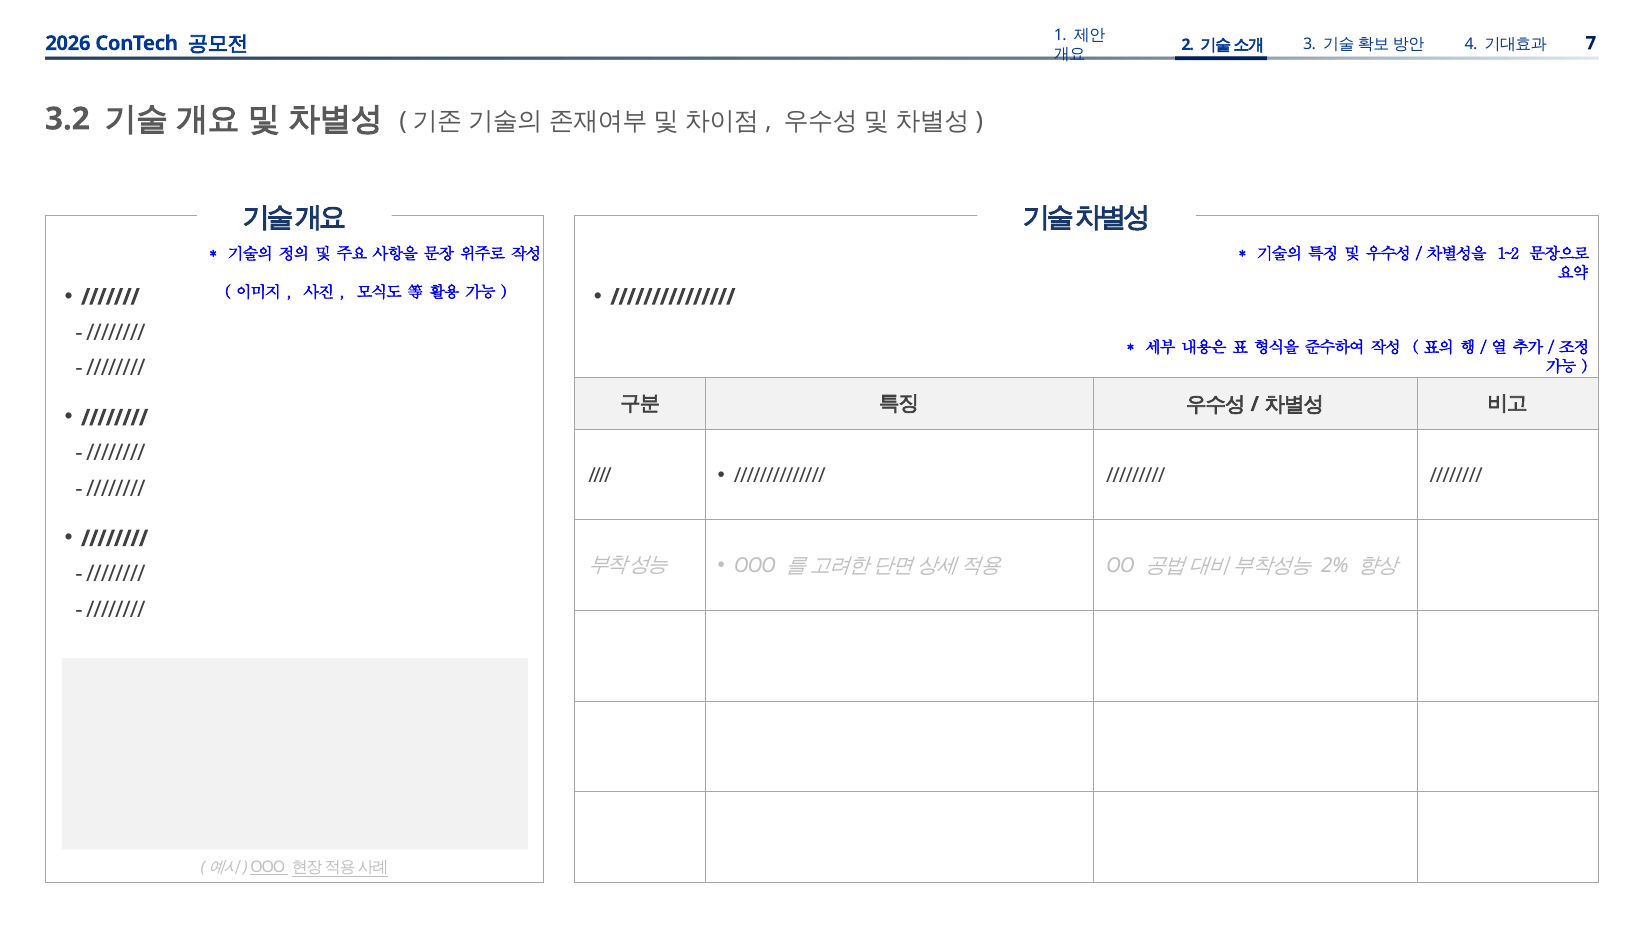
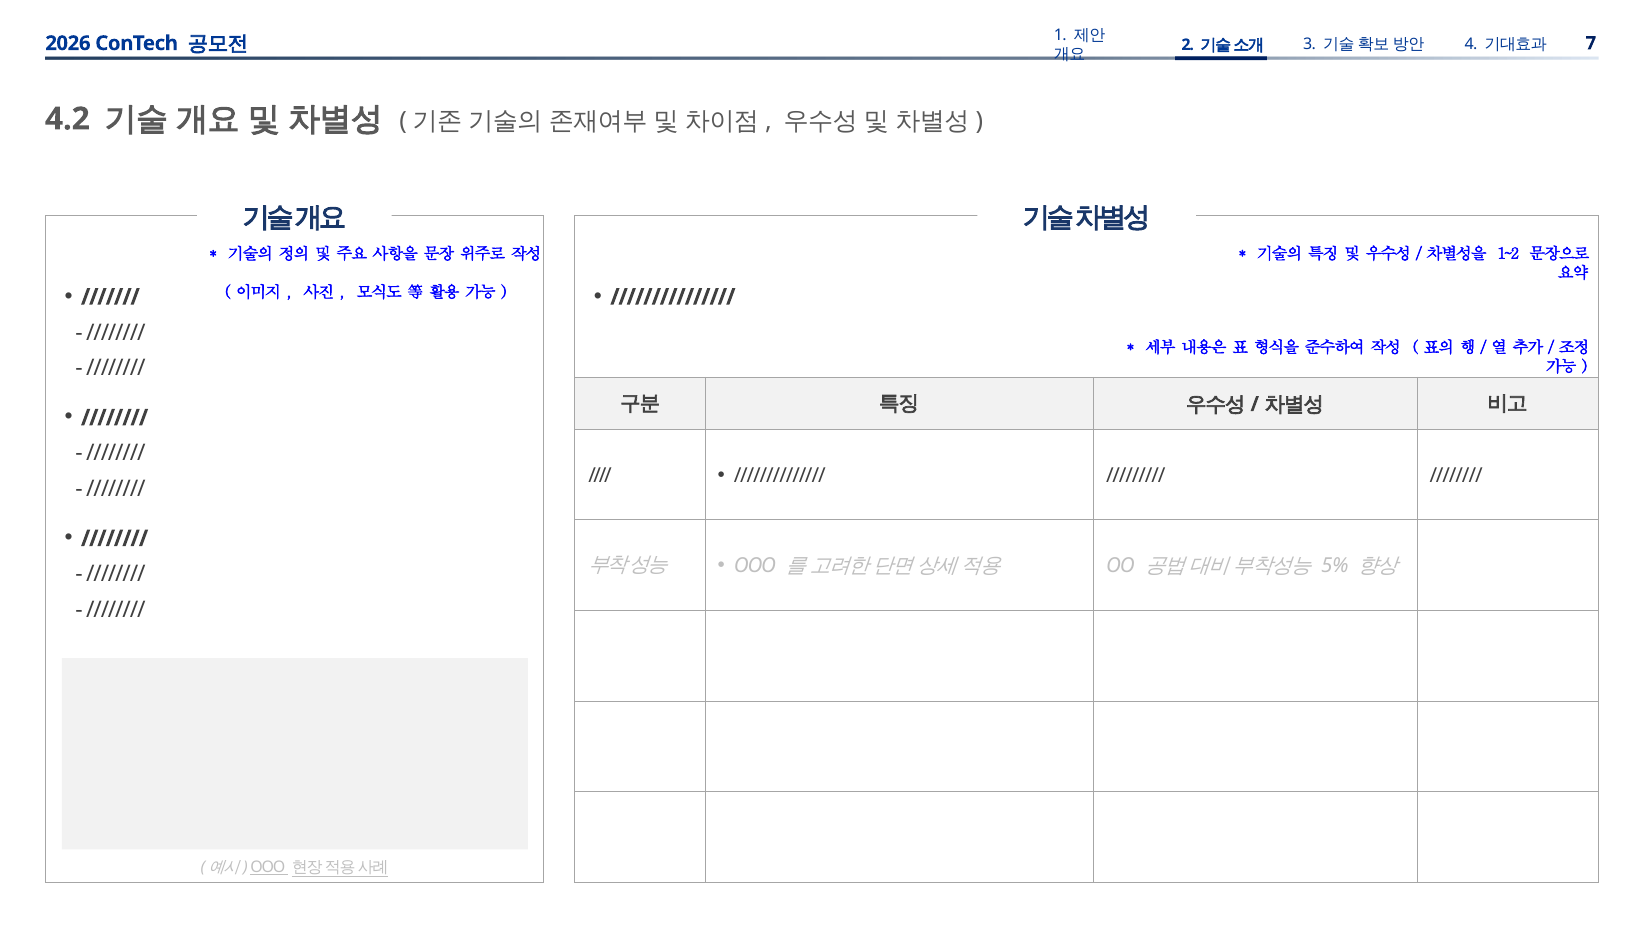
3.2: 3.2 -> 4.2 (67, 119)
2%: 2% -> 5% (1335, 566)
